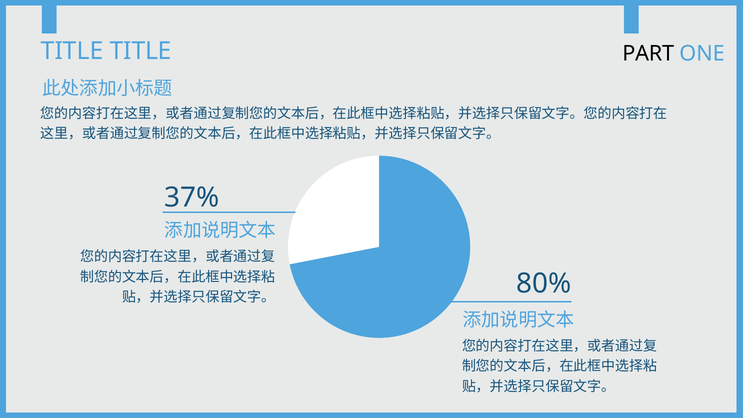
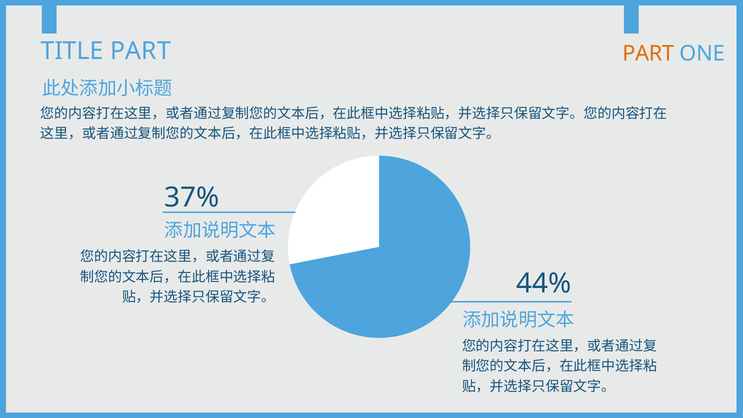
TITLE TITLE: TITLE -> PART (140, 51)
PART colour: black -> orange (648, 54)
80%: 80% -> 44% (544, 284)
